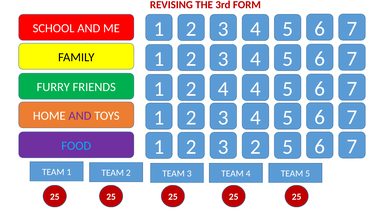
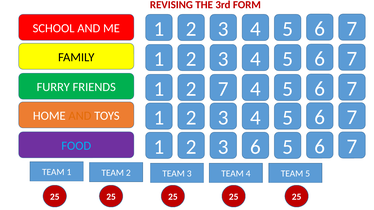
2 4: 4 -> 7 (223, 89)
AND colour: purple -> orange (80, 116)
3 2: 2 -> 6 (255, 147)
